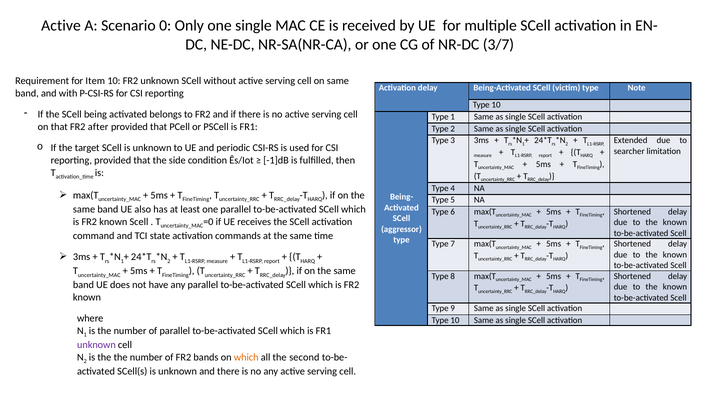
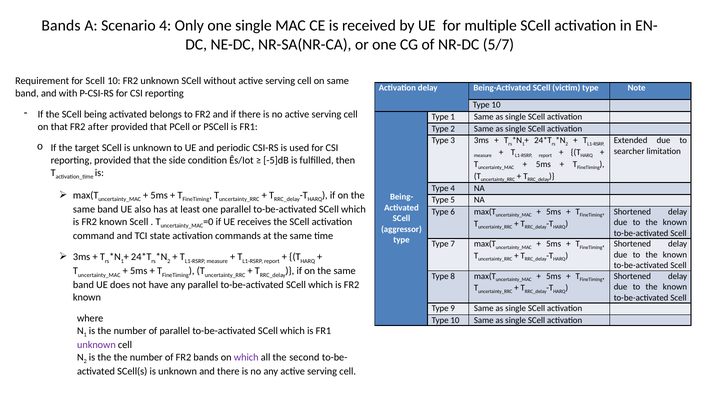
Active: Active -> Bands (61, 26)
Scenario 0: 0 -> 4 (165, 26)
3/7: 3/7 -> 5/7 (498, 45)
for Item: Item -> Scell (95, 81)
-1]dB: -1]dB -> -5]dB (276, 160)
which colour: orange -> purple (246, 357)
